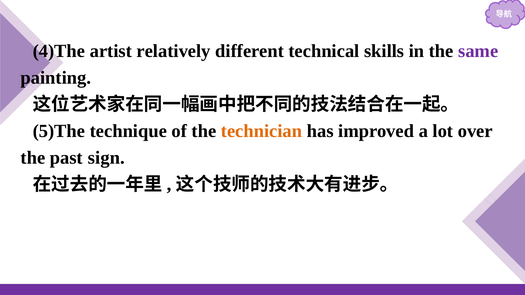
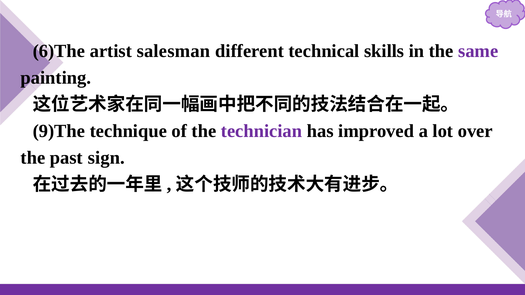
4)The: 4)The -> 6)The (59, 51)
relatively: relatively -> salesman (173, 51)
5)The: 5)The -> 9)The (59, 131)
technician colour: orange -> purple (262, 131)
